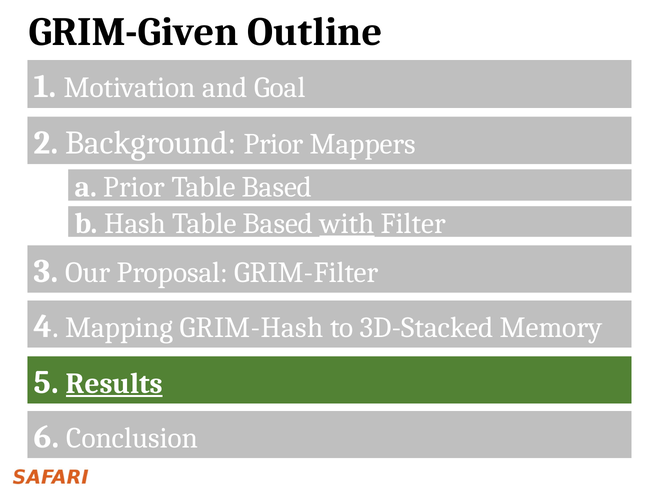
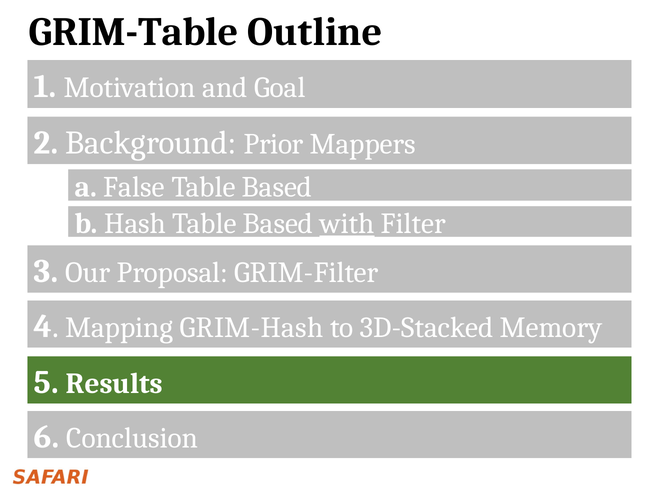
GRIM-Given: GRIM-Given -> GRIM-Table (134, 32)
a Prior: Prior -> False (134, 187)
Results underline: present -> none (114, 384)
